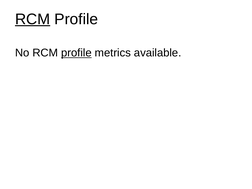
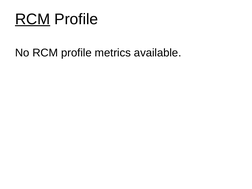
profile underline: present -> none (76, 53)
